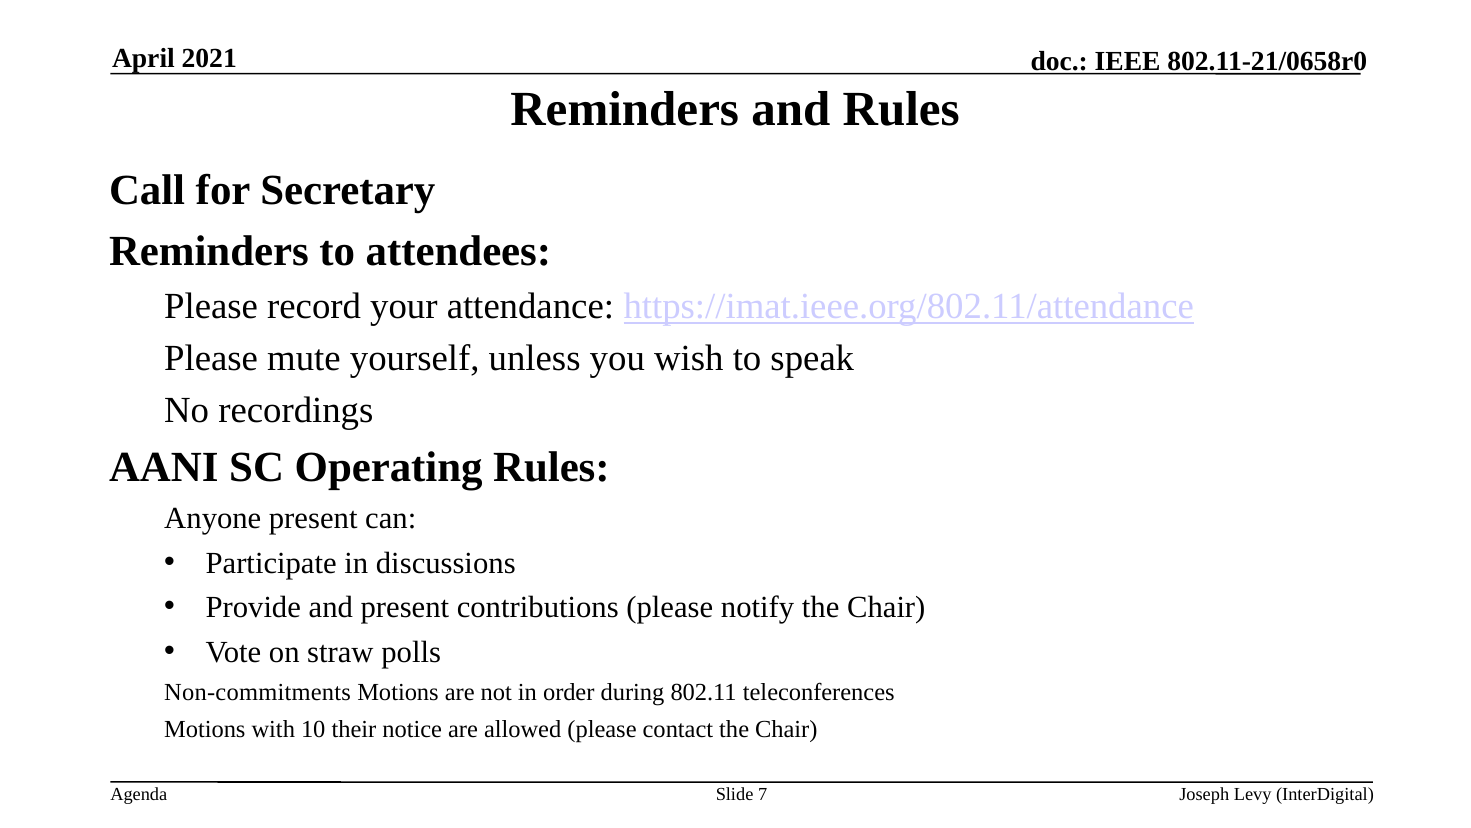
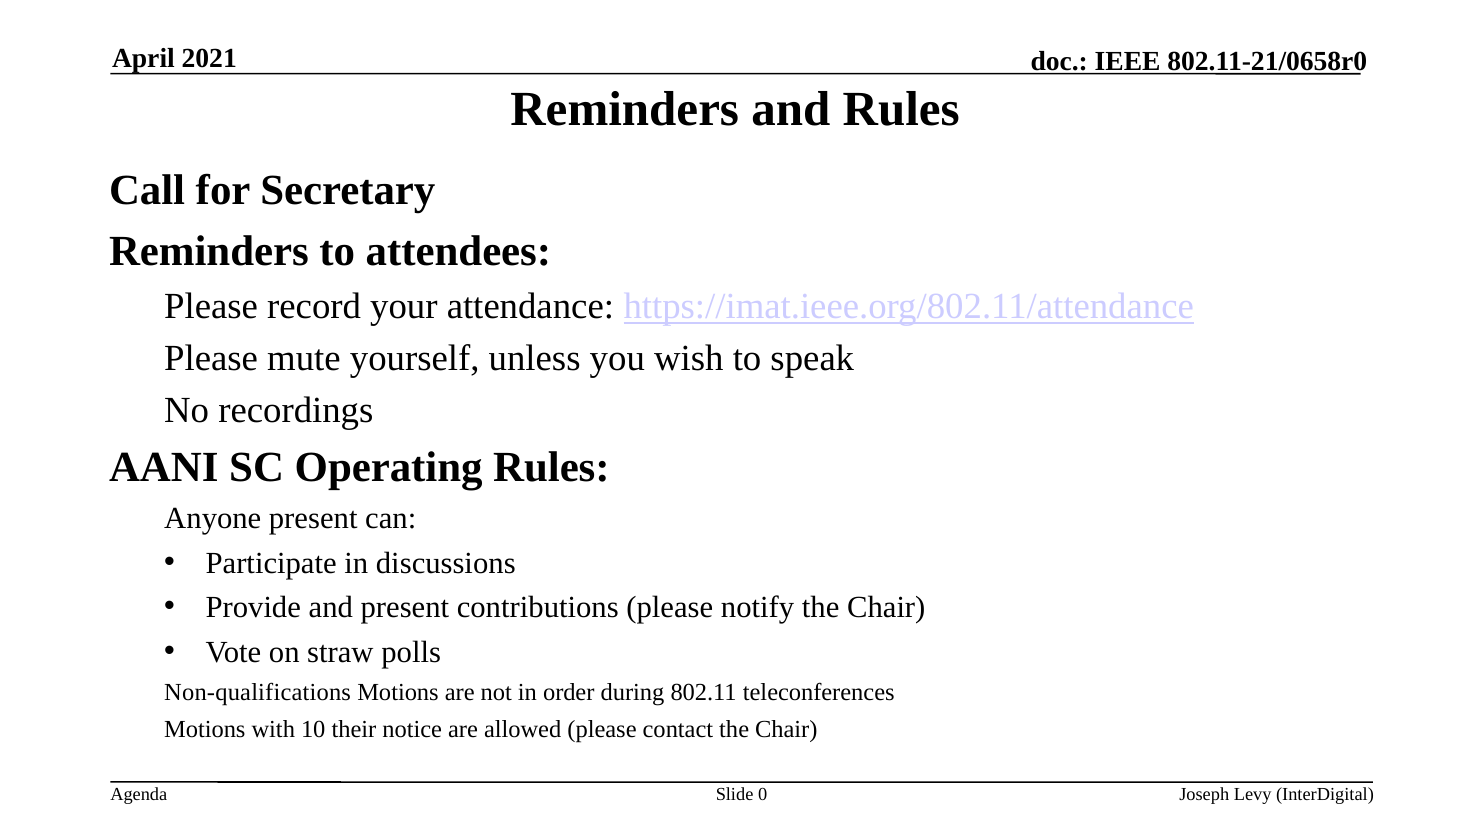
Non-commitments: Non-commitments -> Non-qualifications (258, 692)
7: 7 -> 0 (763, 794)
